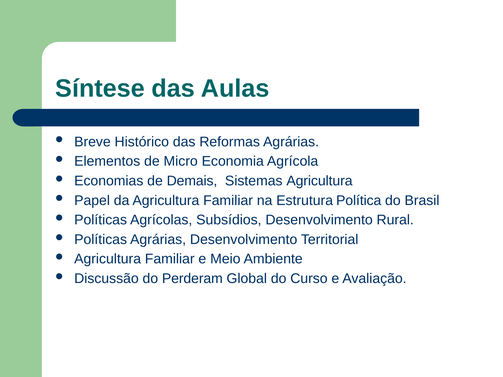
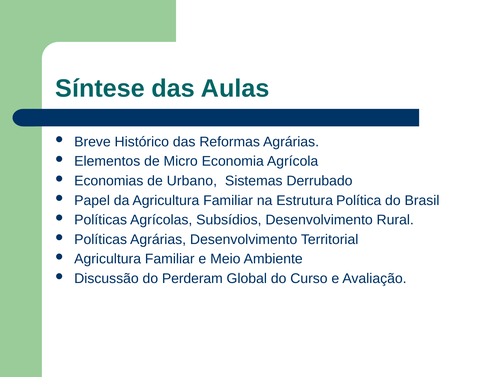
Demais: Demais -> Urbano (192, 181)
Sistemas Agricultura: Agricultura -> Derrubado (319, 181)
